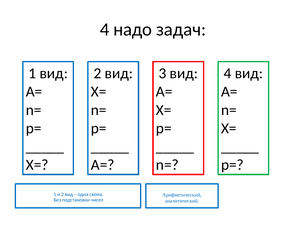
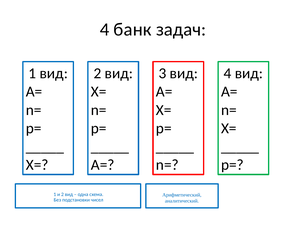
надо: надо -> банк (133, 30)
